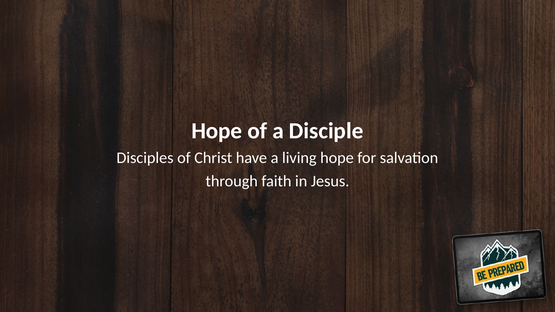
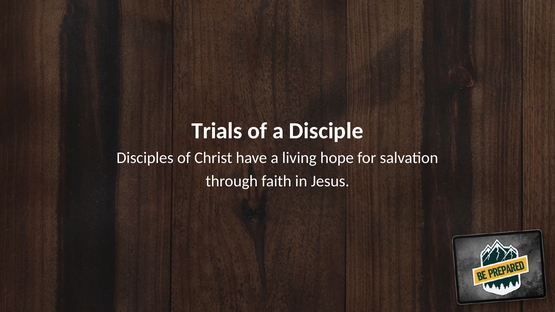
Hope: Hope -> Trials (217, 131)
